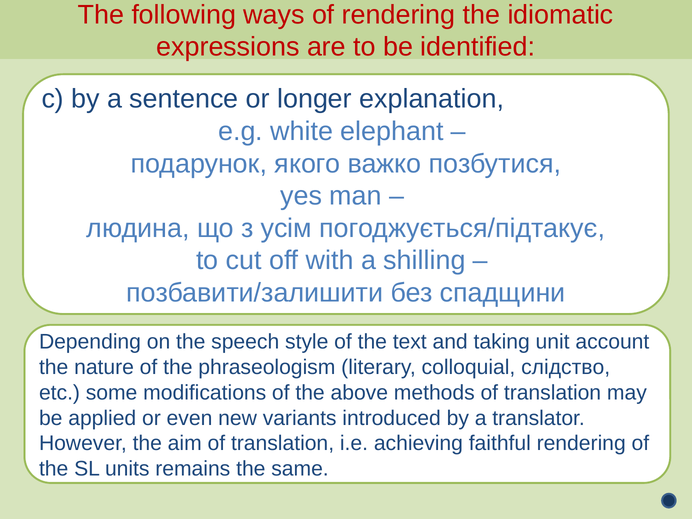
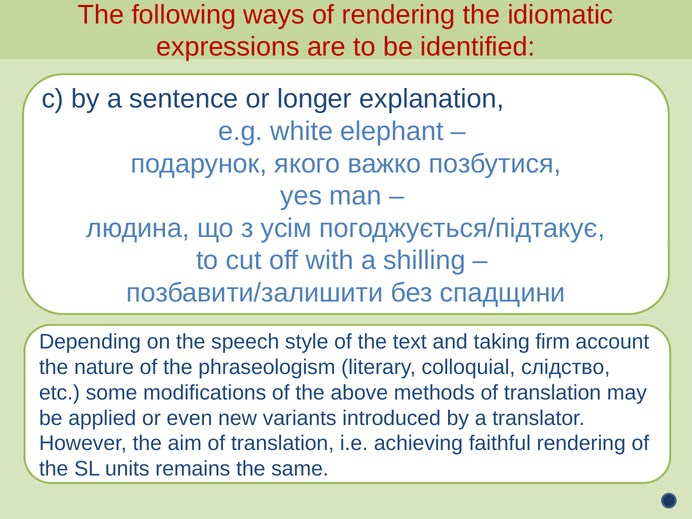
unit: unit -> firm (553, 342)
